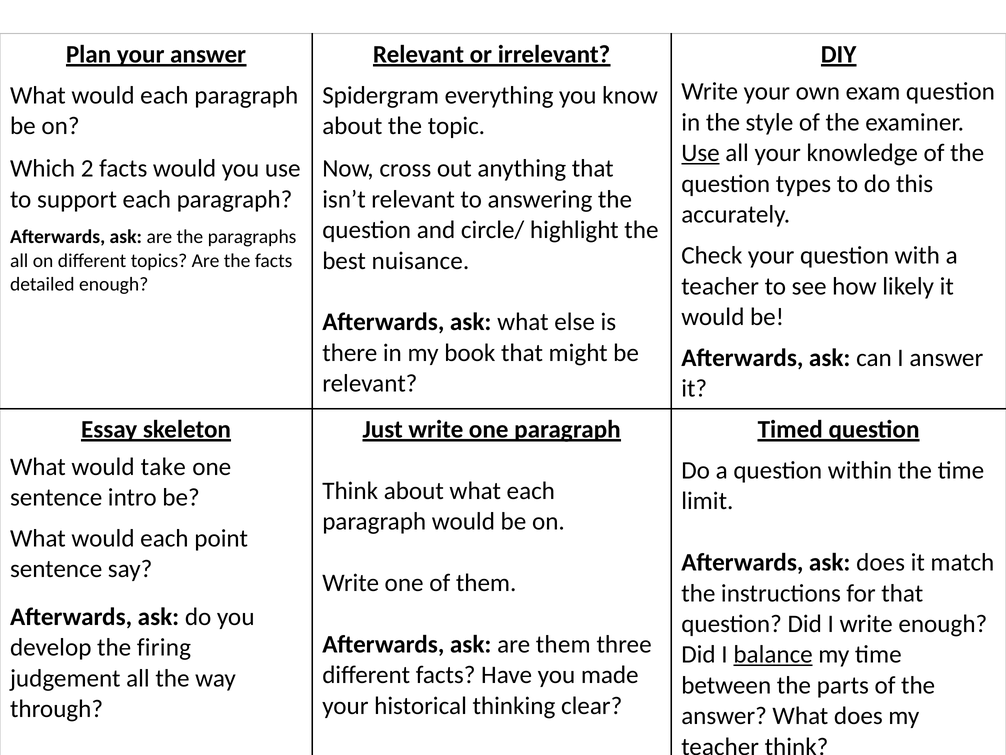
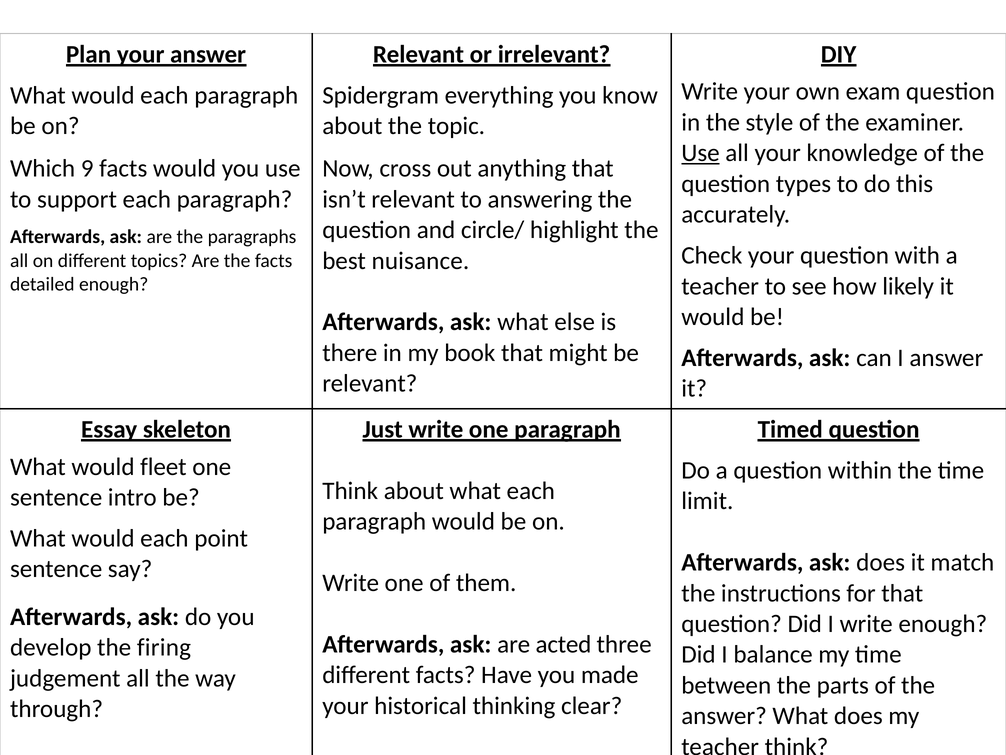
2: 2 -> 9 (87, 168)
take: take -> fleet (163, 467)
are them: them -> acted (563, 644)
balance underline: present -> none (773, 654)
